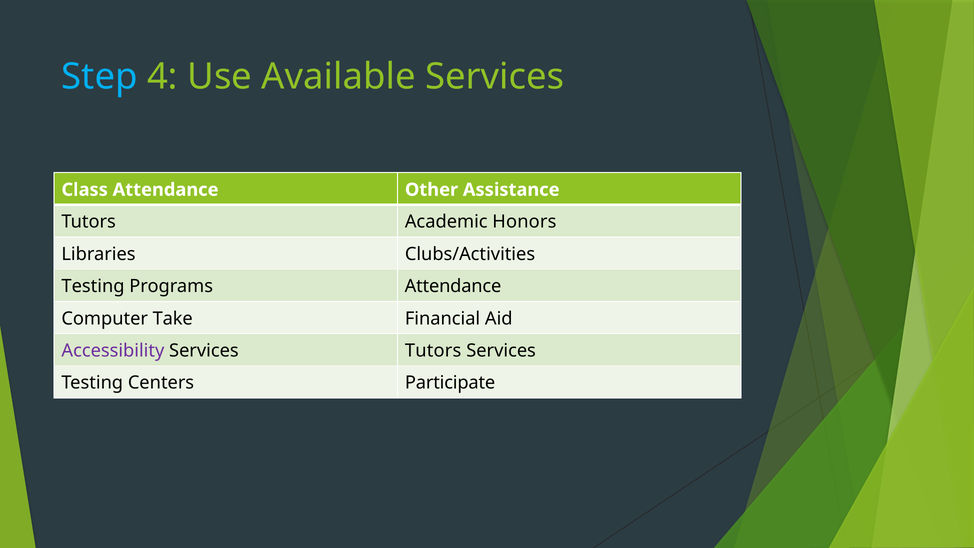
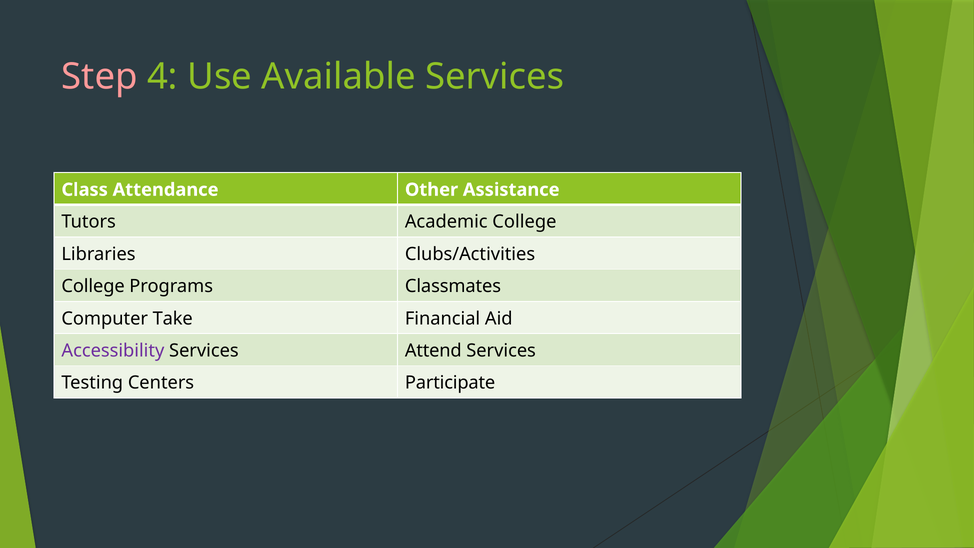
Step colour: light blue -> pink (100, 77)
Academic Honors: Honors -> College (524, 222)
Testing: Testing -> College (93, 286)
Programs Attendance: Attendance -> Classmates (453, 286)
Services Tutors: Tutors -> Attend (433, 351)
